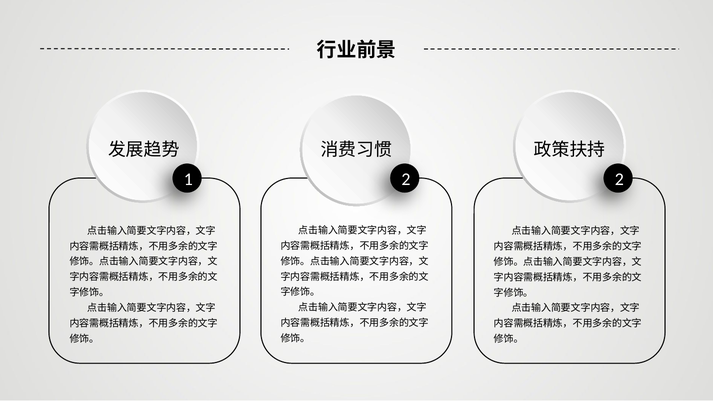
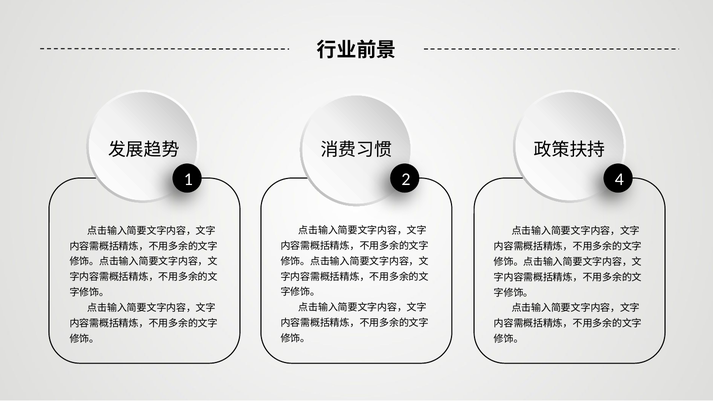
2 2: 2 -> 4 (619, 179)
